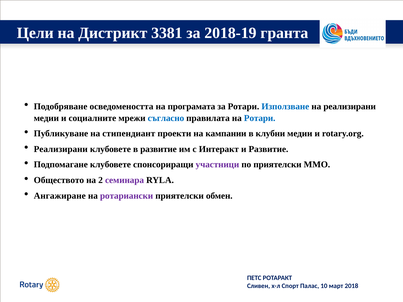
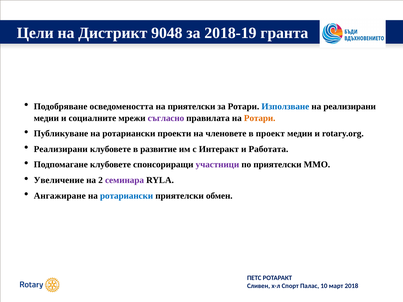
3381: 3381 -> 9048 (167, 33)
на програмата: програмата -> приятелски (192, 106)
съгласно colour: blue -> purple (166, 118)
Ротари colour: blue -> orange (260, 118)
Публикуване на стипендиант: стипендиант -> ротариански (129, 134)
кампании: кампании -> членовете (226, 134)
клубни: клубни -> проект (270, 134)
и Развитие: Развитие -> Работата (268, 149)
Обществото: Обществото -> Увеличение (59, 180)
ротариански colour: purple -> blue (127, 196)
